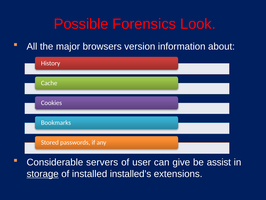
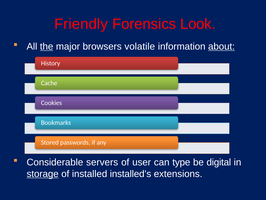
Possible: Possible -> Friendly (81, 24)
the underline: none -> present (47, 46)
version: version -> volatile (140, 46)
about underline: none -> present (221, 46)
give: give -> type (181, 162)
assist: assist -> digital (219, 162)
